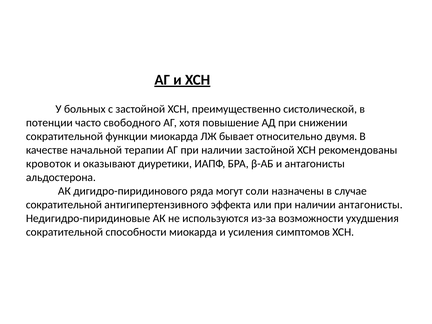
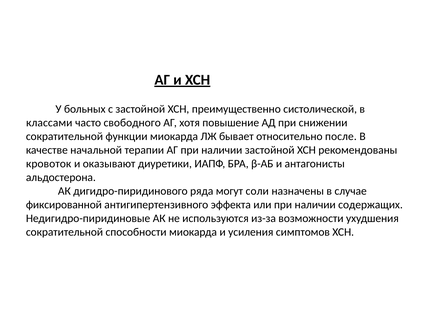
потенции: потенции -> классами (49, 123)
двумя: двумя -> после (341, 136)
сократительной: сократительной -> фиксированной (64, 205)
наличии антагонисты: антагонисты -> содержащих (371, 205)
